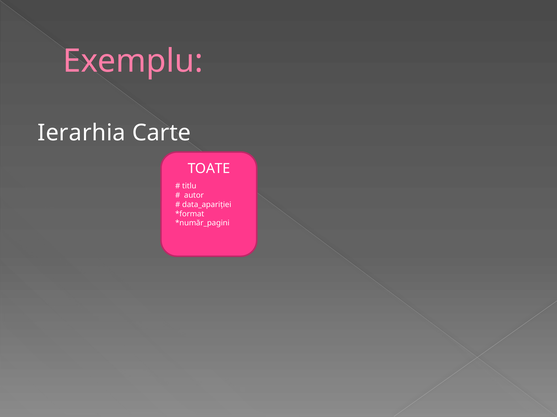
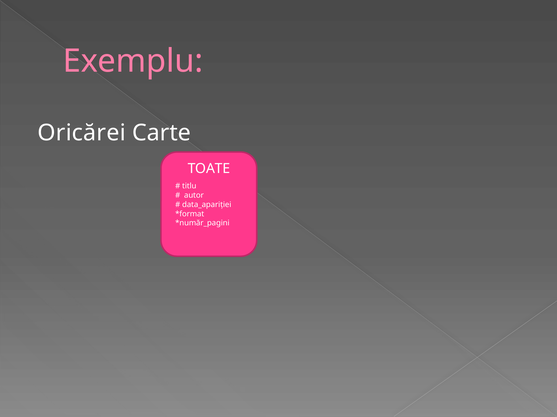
Ierarhia: Ierarhia -> Oricărei (82, 133)
